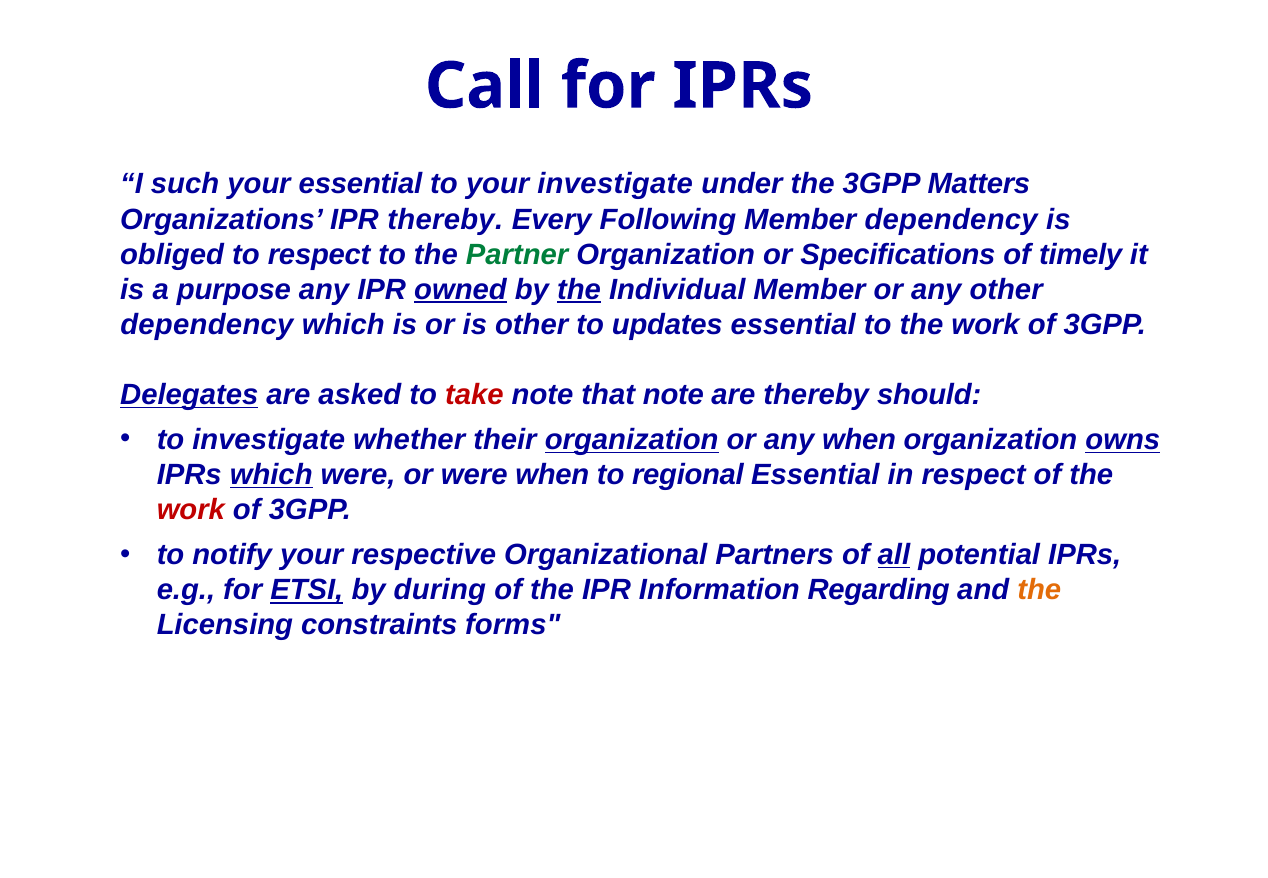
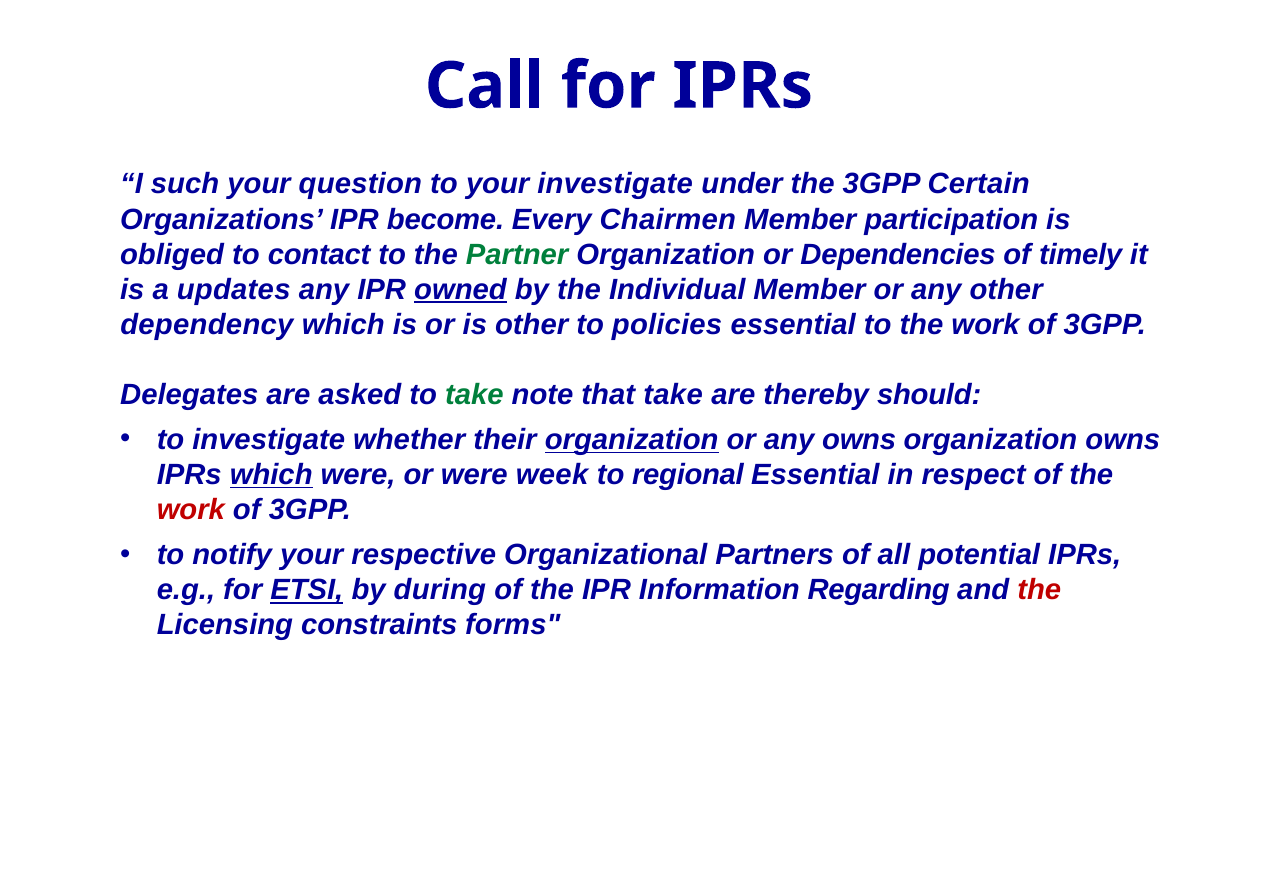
your essential: essential -> question (360, 184)
Matters: Matters -> Certain (979, 184)
IPR thereby: thereby -> become (446, 219)
Following: Following -> Chairmen (668, 219)
Member dependency: dependency -> participation (951, 219)
to respect: respect -> contact (319, 254)
Specifications: Specifications -> Dependencies (898, 254)
purpose: purpose -> updates (234, 290)
the underline: present -> none (579, 290)
updates: updates -> policies (667, 325)
Delegates underline: present -> none (189, 395)
take colour: red -> green (474, 395)
that note: note -> take (673, 395)
any when: when -> owns (859, 440)
owns underline: present -> none (1123, 440)
were when: when -> week (552, 475)
all underline: present -> none (894, 555)
the colour: orange -> red (1039, 590)
